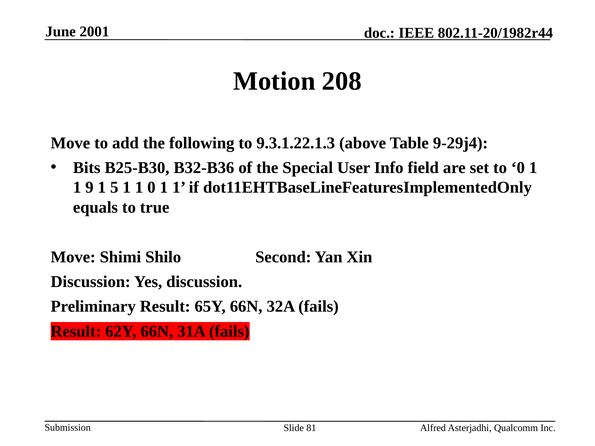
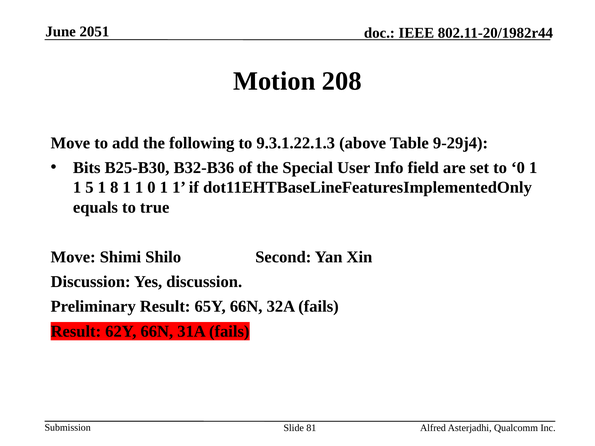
2001: 2001 -> 2051 (94, 32)
9: 9 -> 5 (89, 188)
5: 5 -> 8 (114, 188)
